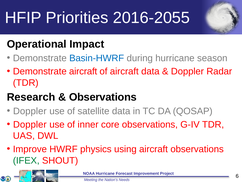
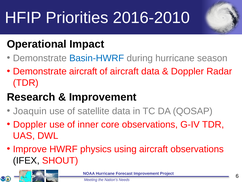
2016-2055: 2016-2055 -> 2016-2010 (151, 18)
Observations: Observations -> Improvement (103, 97)
Doppler: Doppler -> Joaquin (30, 111)
IFEX colour: green -> black (26, 160)
